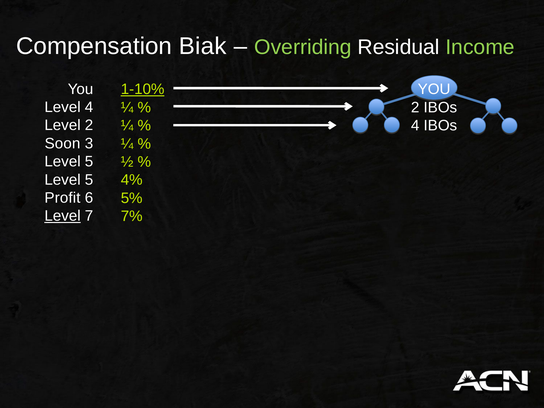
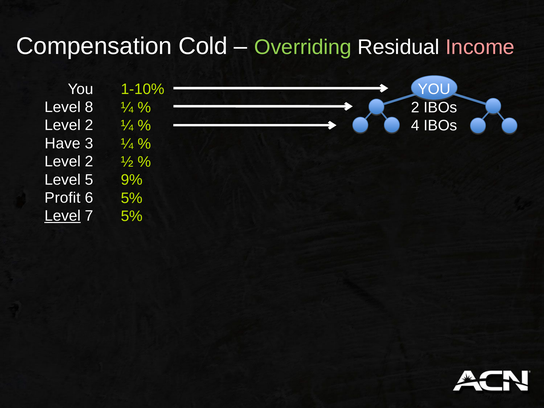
Biak: Biak -> Cold (203, 46)
Income colour: light green -> pink (480, 47)
1-10% underline: present -> none (143, 89)
Level 4: 4 -> 8 (89, 107)
Soon: Soon -> Have (62, 143)
5: 5 -> 2 (89, 162)
4%: 4% -> 9% (132, 180)
7%: 7% -> 5% (132, 216)
